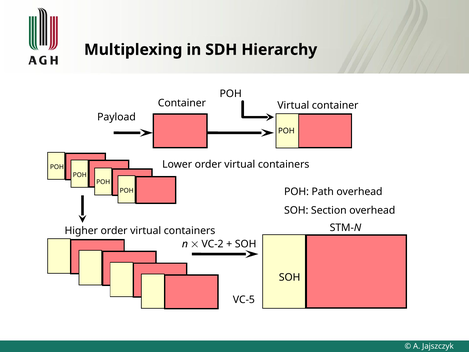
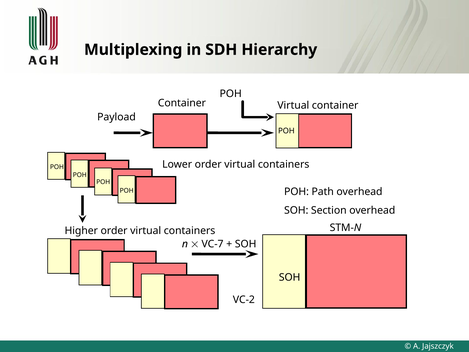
VC-2: VC-2 -> VC-7 (213, 244)
VC-5: VC-5 -> VC-2 (244, 300)
